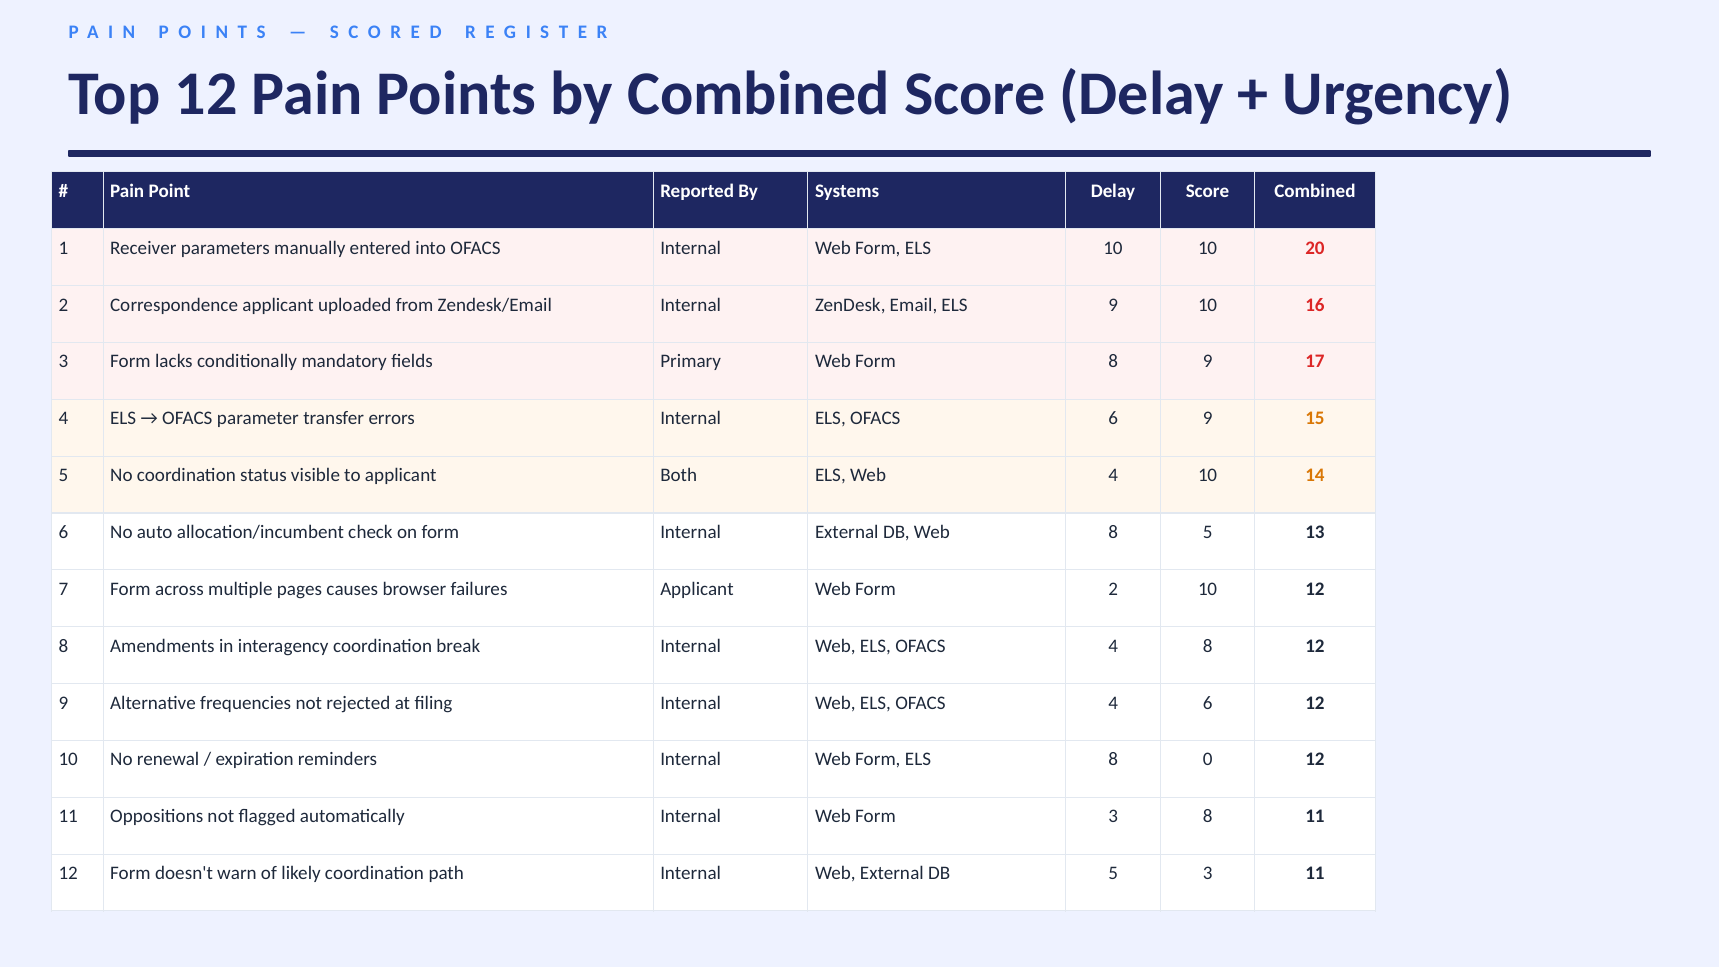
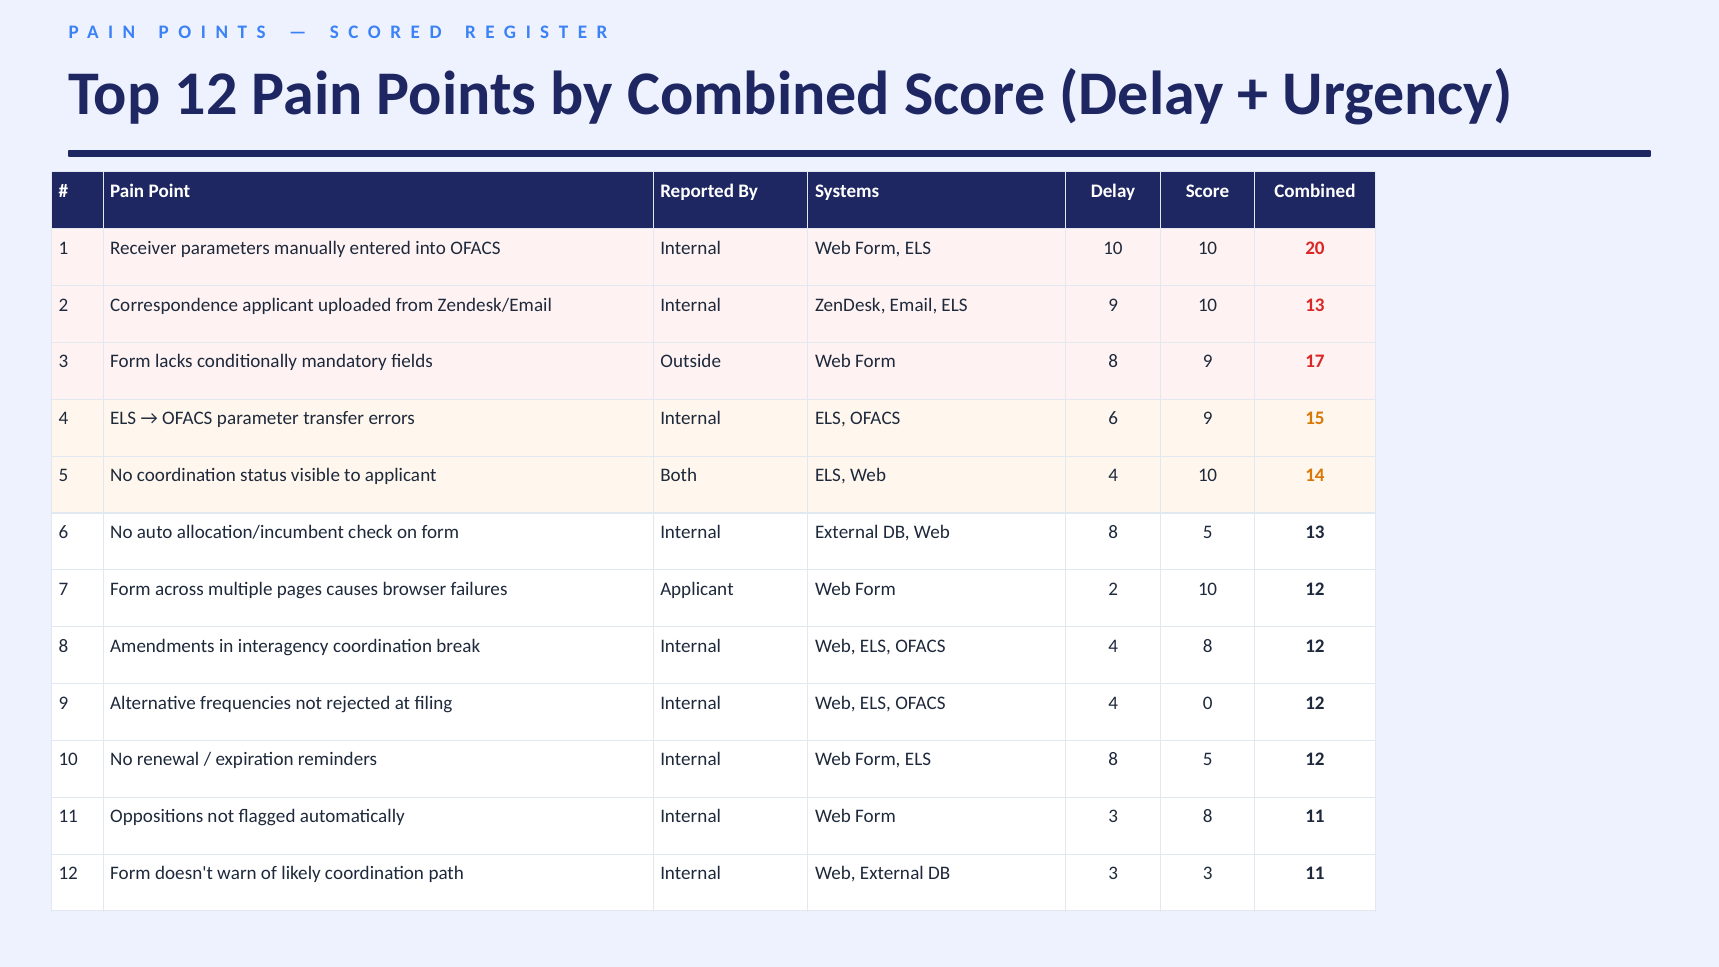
10 16: 16 -> 13 (1315, 305)
Primary: Primary -> Outside (691, 362)
4 6: 6 -> 0 (1208, 703)
ELS 8 0: 0 -> 5 (1208, 760)
DB 5: 5 -> 3 (1113, 873)
